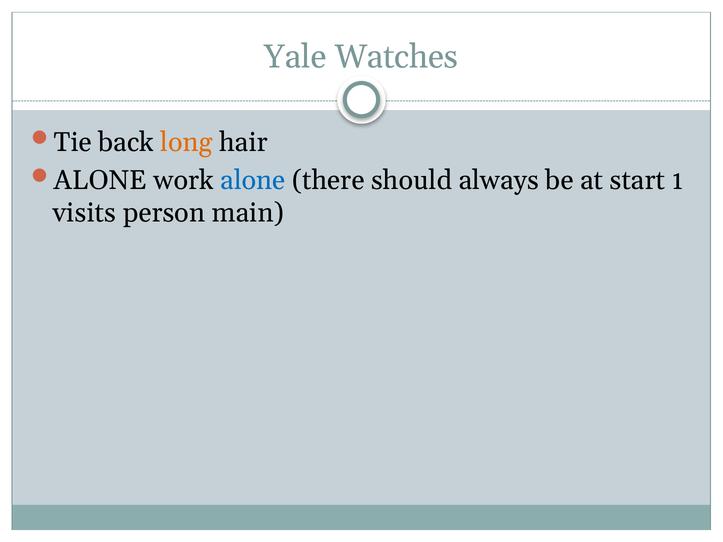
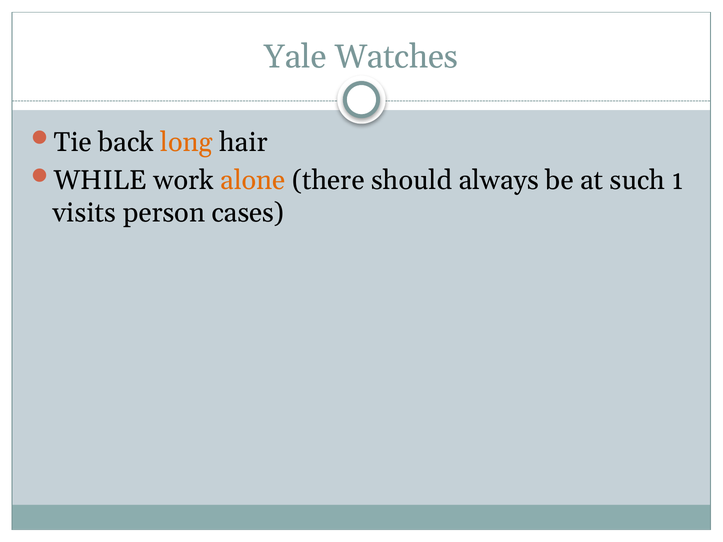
ALONE: ALONE -> WHILE (101, 180)
alone colour: blue -> orange (253, 180)
start: start -> such (638, 180)
main: main -> cases (248, 213)
